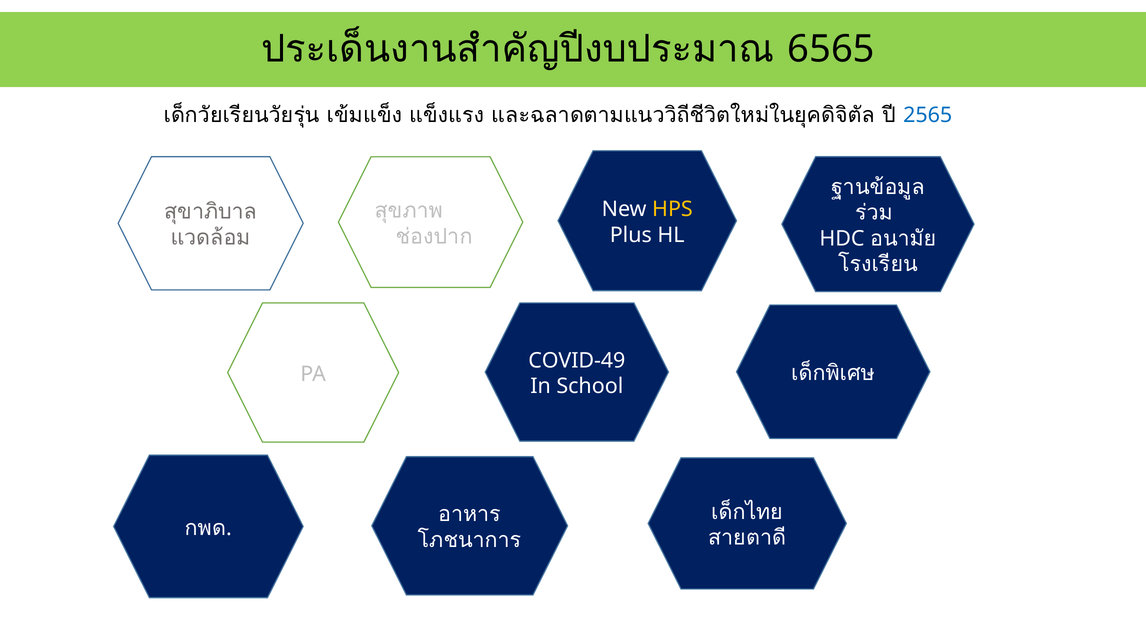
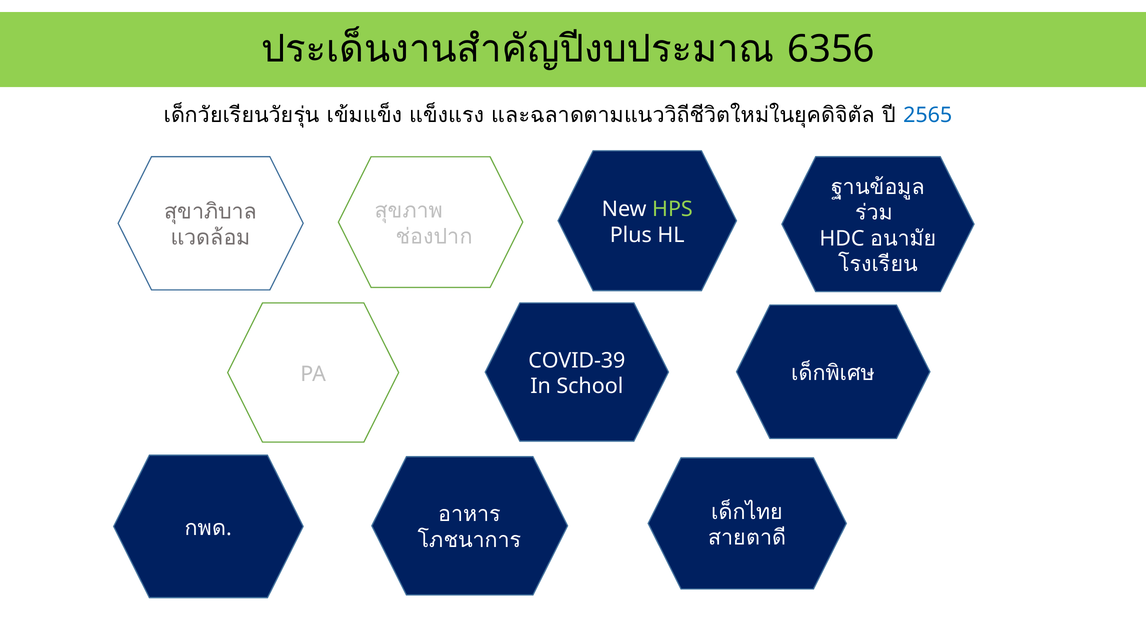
6565: 6565 -> 6356 (831, 49)
HPS colour: yellow -> light green (672, 210)
COVID-49: COVID-49 -> COVID-39 (577, 361)
